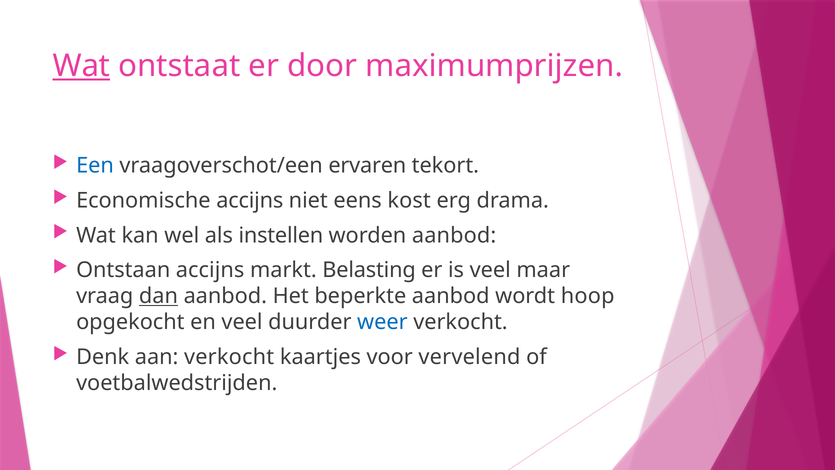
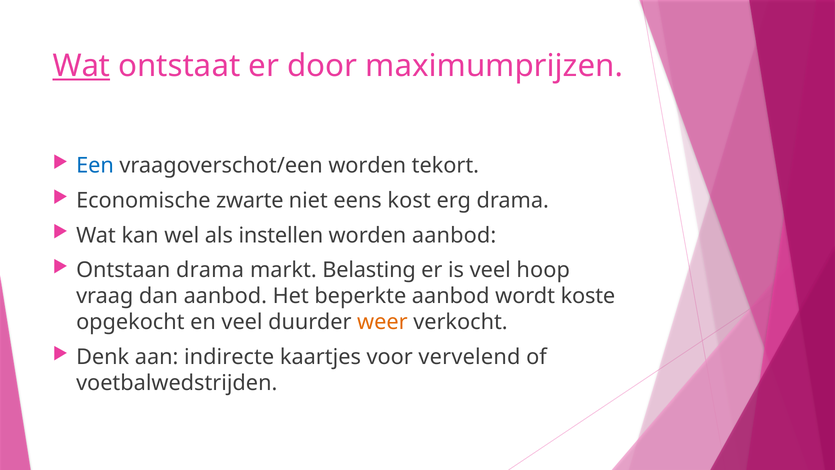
vraagoverschot/een ervaren: ervaren -> worden (367, 166)
Economische accijns: accijns -> zwarte (250, 200)
Ontstaan accijns: accijns -> drama (210, 270)
maar: maar -> hoop (543, 270)
dan underline: present -> none (158, 296)
hoop: hoop -> koste (588, 296)
weer colour: blue -> orange (382, 322)
aan verkocht: verkocht -> indirecte (229, 357)
